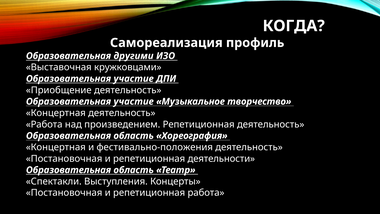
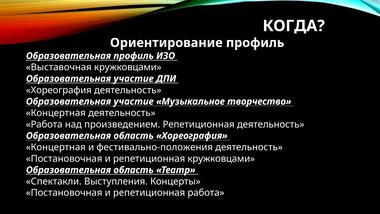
Самореализация: Самореализация -> Ориентирование (166, 43)
Образовательная другими: другими -> профиль (134, 56)
Приобщение: Приобщение -> Хореография (59, 90)
репетиционная деятельности: деятельности -> кружковцами (221, 158)
